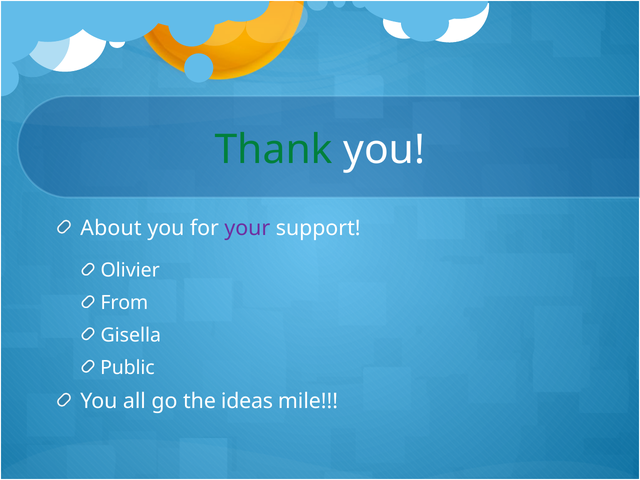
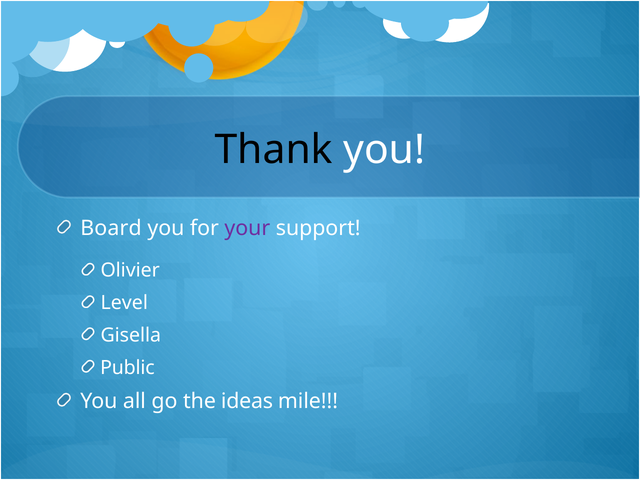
Thank colour: green -> black (274, 150)
About: About -> Board (111, 228)
From: From -> Level (124, 303)
